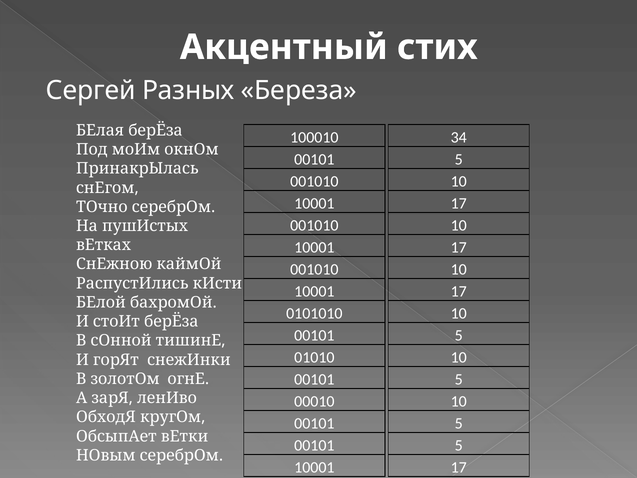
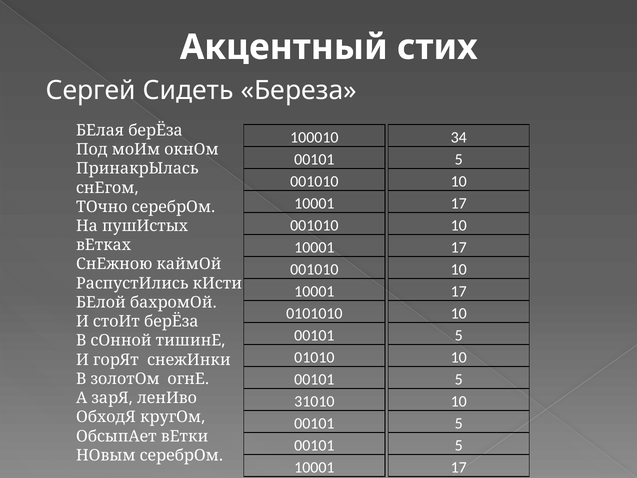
Разных: Разных -> Сидеть (188, 91)
00010: 00010 -> 31010 (314, 401)
